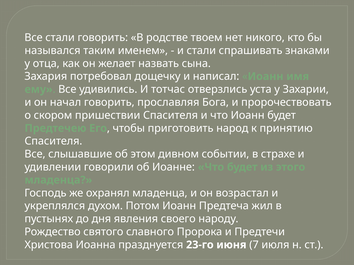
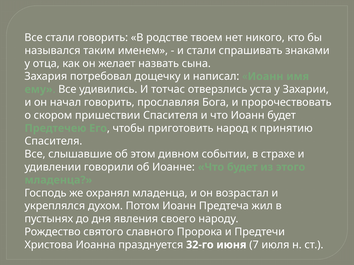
23-го: 23-го -> 32-го (200, 245)
